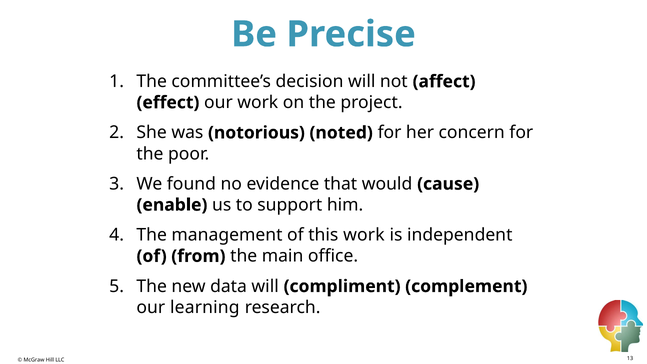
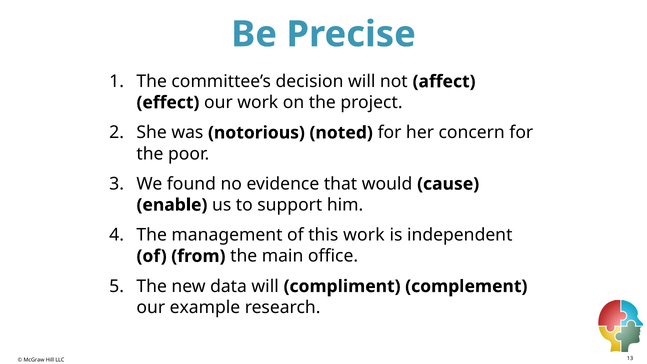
learning: learning -> example (205, 307)
